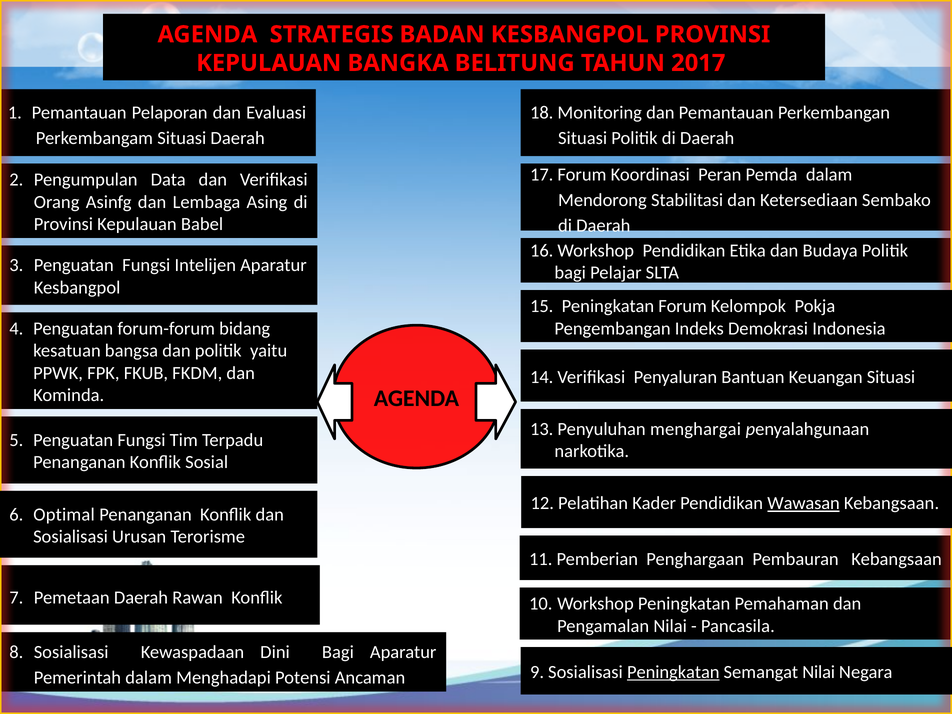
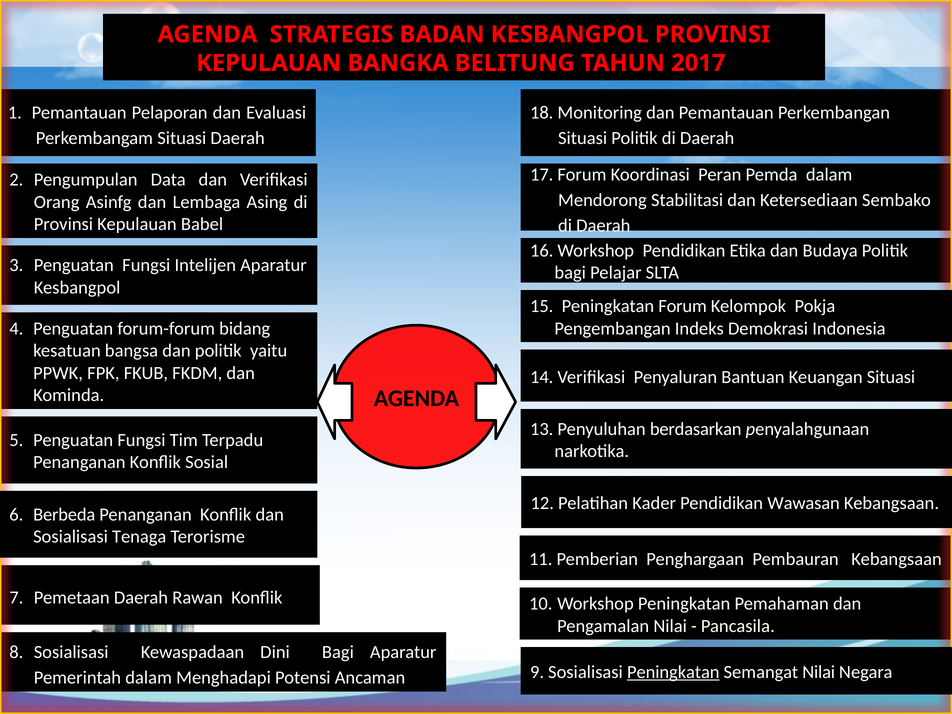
menghargai: menghargai -> berdasarkan (696, 429)
Wawasan underline: present -> none (804, 503)
Optimal: Optimal -> Berbeda (64, 514)
Urusan: Urusan -> Tenaga (139, 537)
